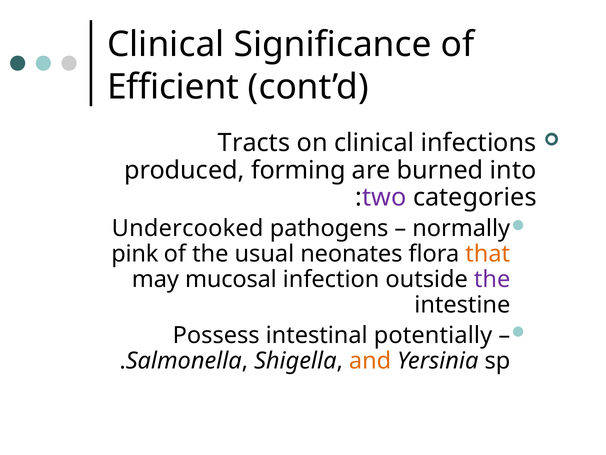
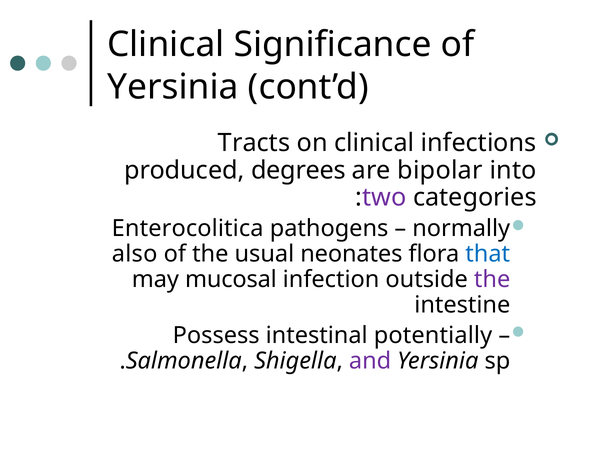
Efficient: Efficient -> Yersinia (173, 87)
forming: forming -> degrees (298, 170)
burned: burned -> bipolar (440, 170)
Undercooked: Undercooked -> Enterocolitica (188, 228)
pink: pink -> also (135, 254)
that colour: orange -> blue (488, 254)
and colour: orange -> purple (370, 360)
